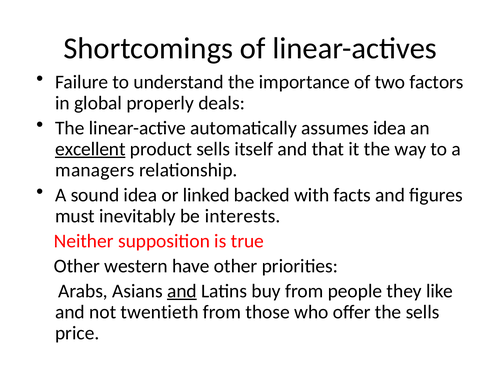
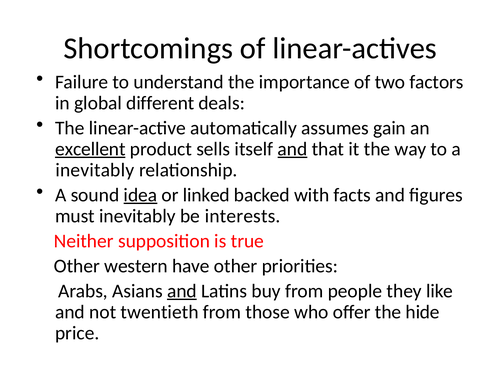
properly: properly -> different (160, 103)
assumes idea: idea -> gain (390, 128)
and underline: none -> present (292, 149)
managers: managers -> inevitably (95, 170)
idea underline: none -> present (140, 195)
the sells: sells -> hide (423, 313)
